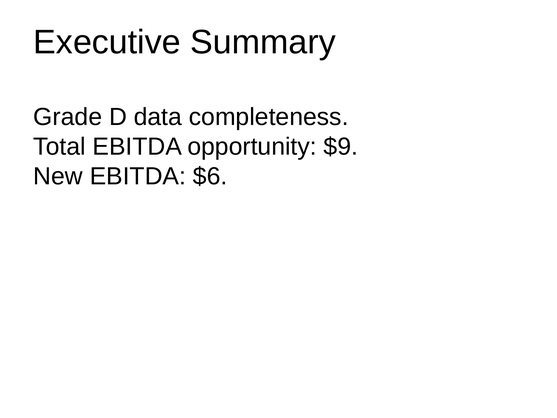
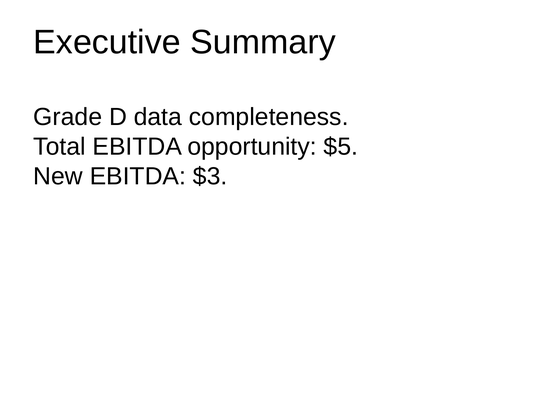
$9: $9 -> $5 (341, 147)
$6: $6 -> $3 (210, 176)
